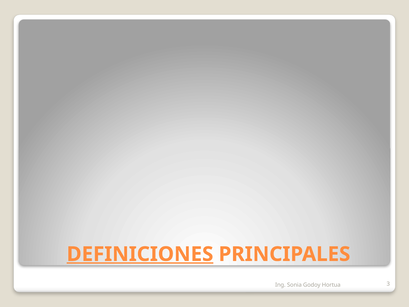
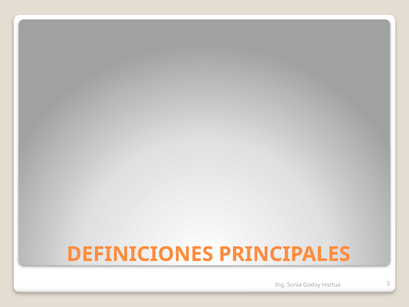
DEFINICIONES underline: present -> none (140, 254)
